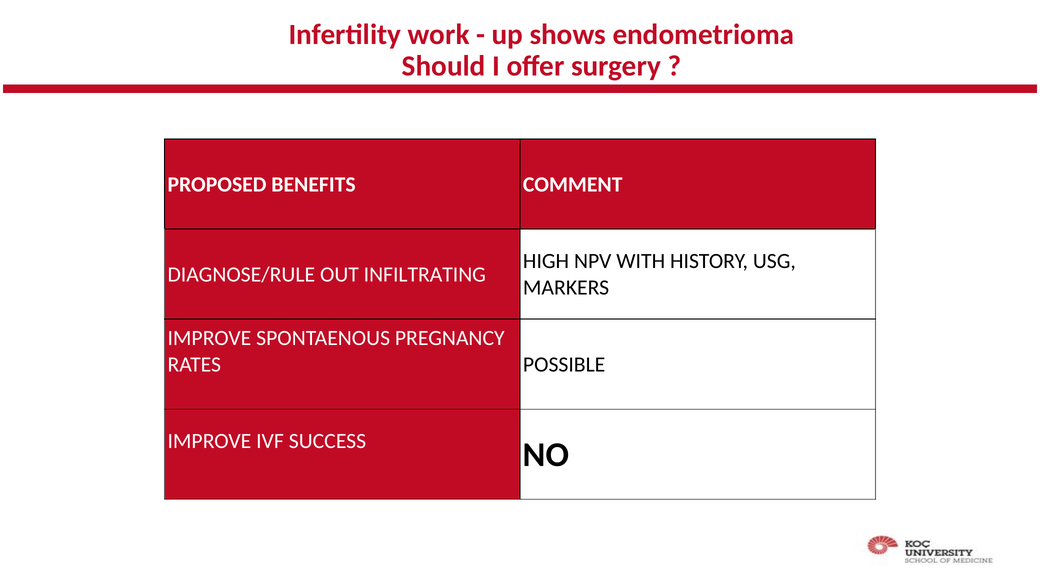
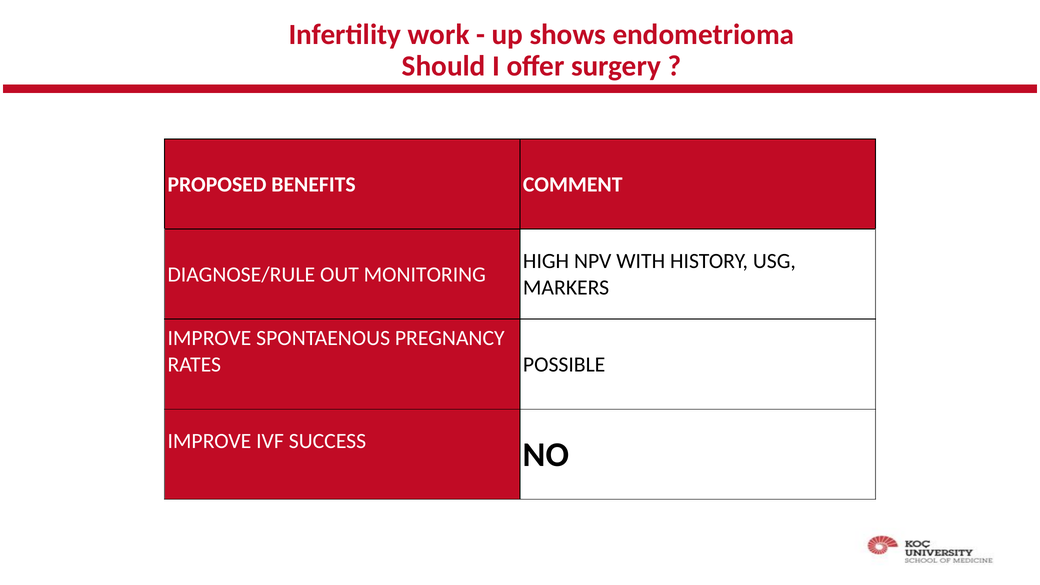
INFILTRATING: INFILTRATING -> MONITORING (425, 274)
